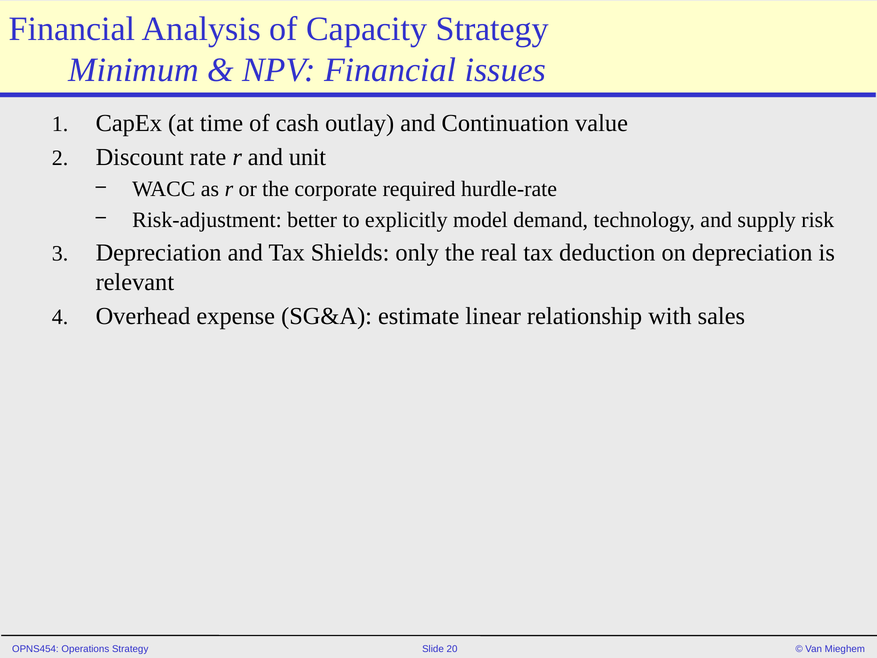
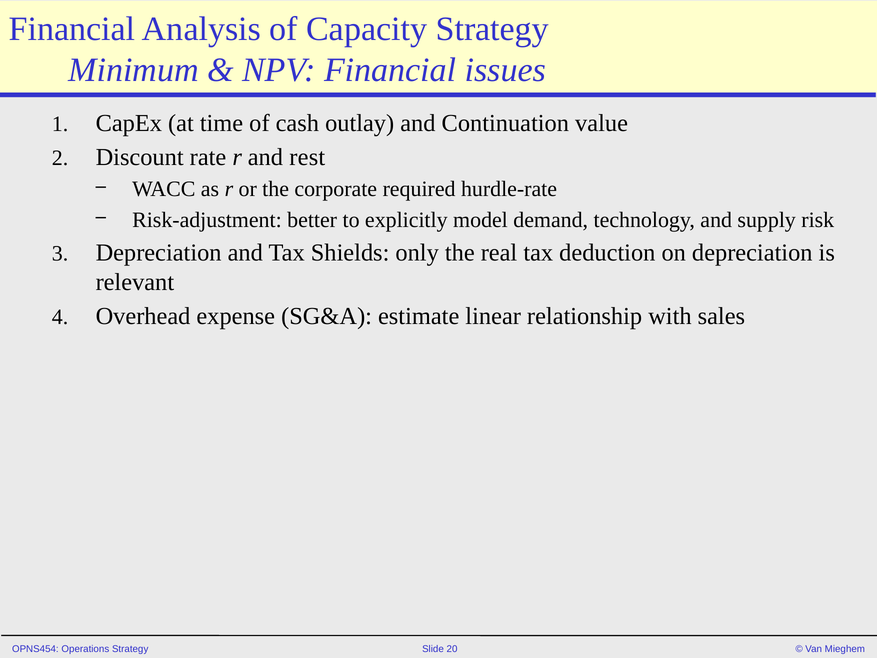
unit: unit -> rest (307, 157)
